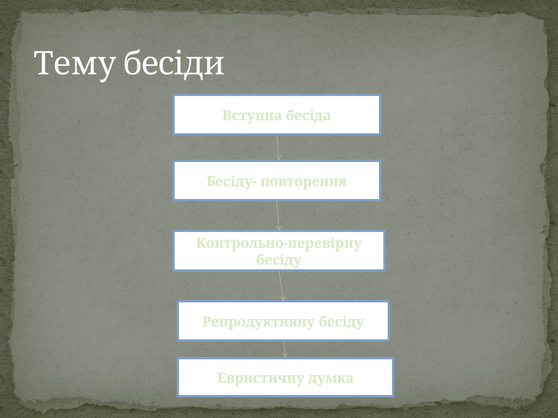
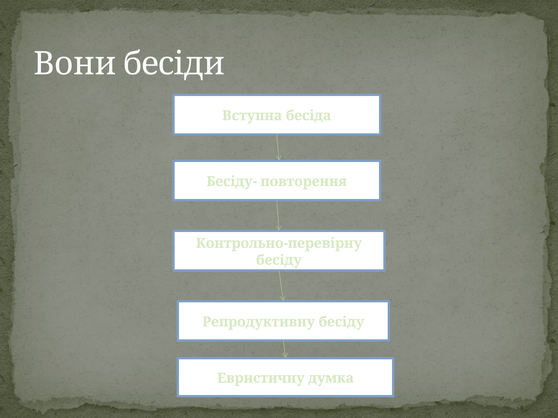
Тему: Тему -> Вони (75, 64)
